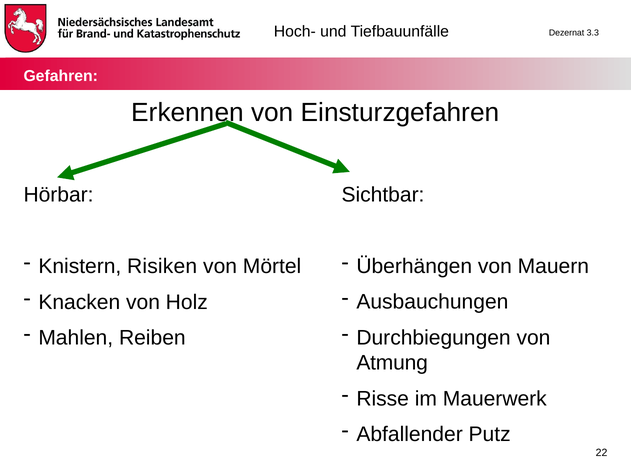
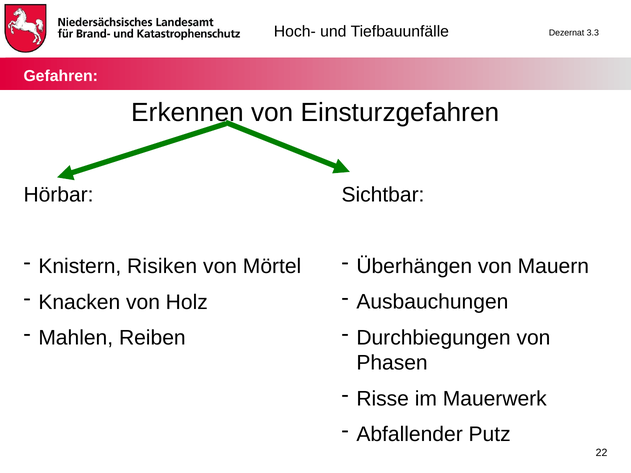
Atmung: Atmung -> Phasen (392, 363)
